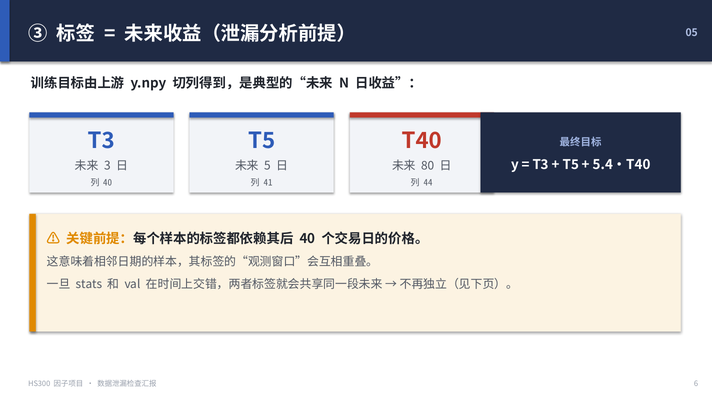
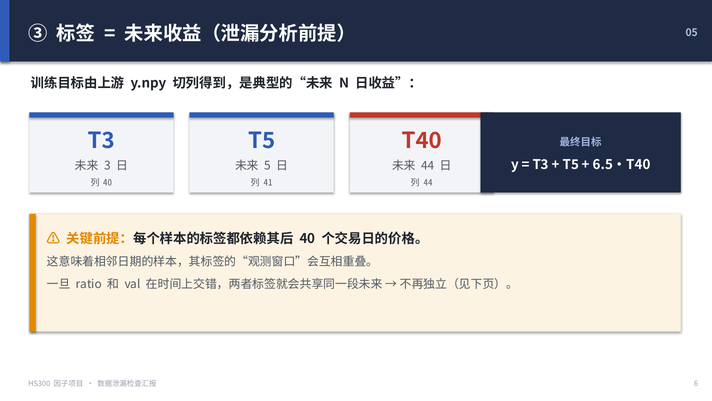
5.4·T40: 5.4·T40 -> 6.5·T40 (622, 164)
80: 80 -> 44 (428, 165)
stats: stats -> ratio (89, 284)
